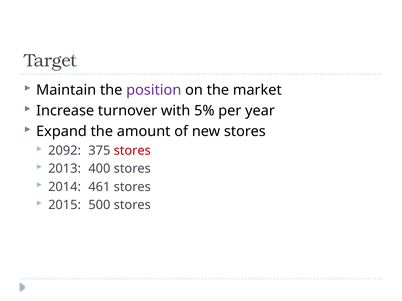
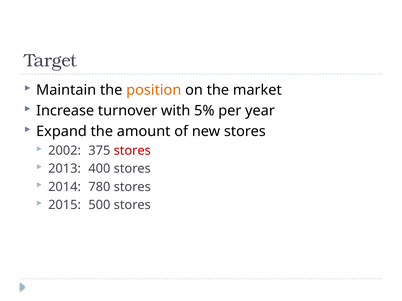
position colour: purple -> orange (154, 90)
2092: 2092 -> 2002 (65, 151)
461: 461 -> 780 (99, 187)
